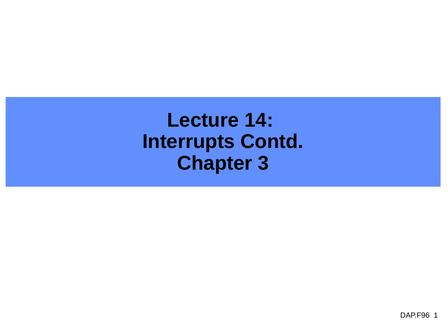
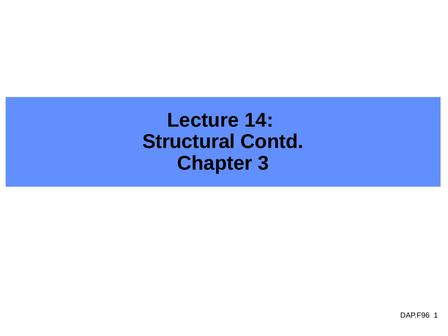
Interrupts: Interrupts -> Structural (189, 142)
